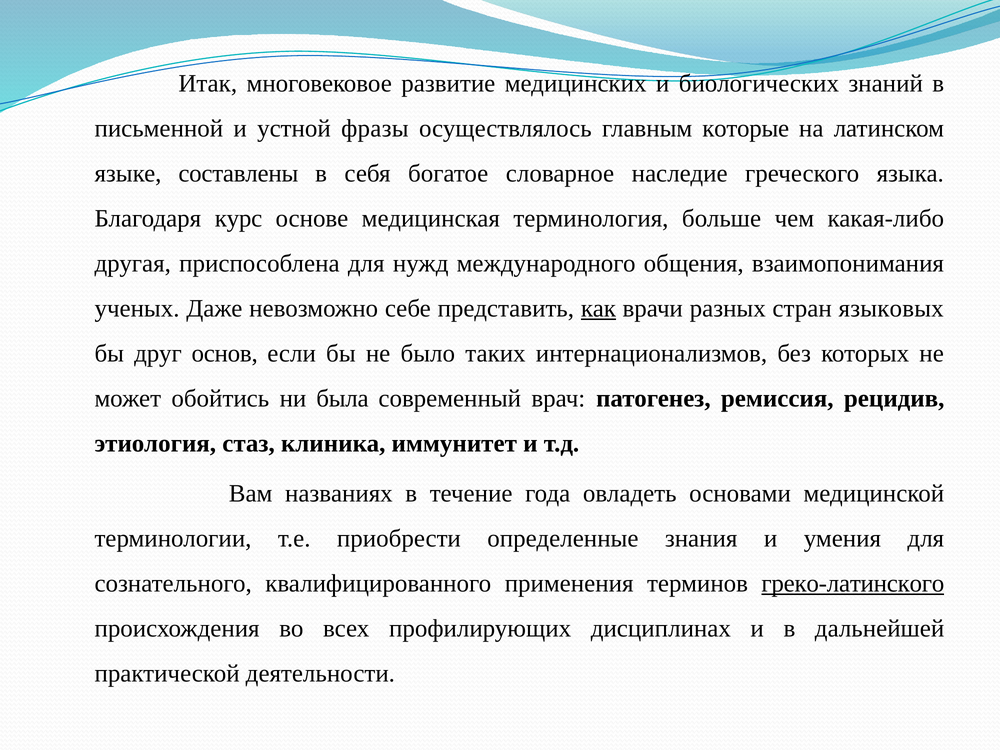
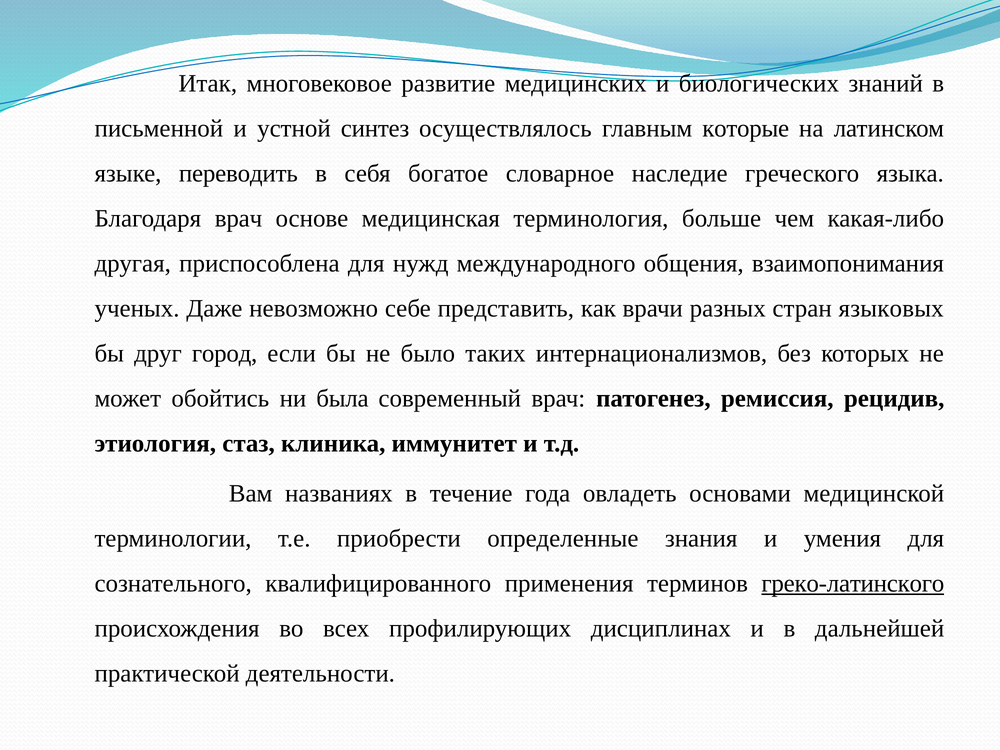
фразы: фразы -> синтез (375, 129)
составлены: составлены -> переводить (238, 174)
Благодаря курс: курс -> врач (238, 219)
как underline: present -> none (598, 309)
основ: основ -> город (225, 354)
